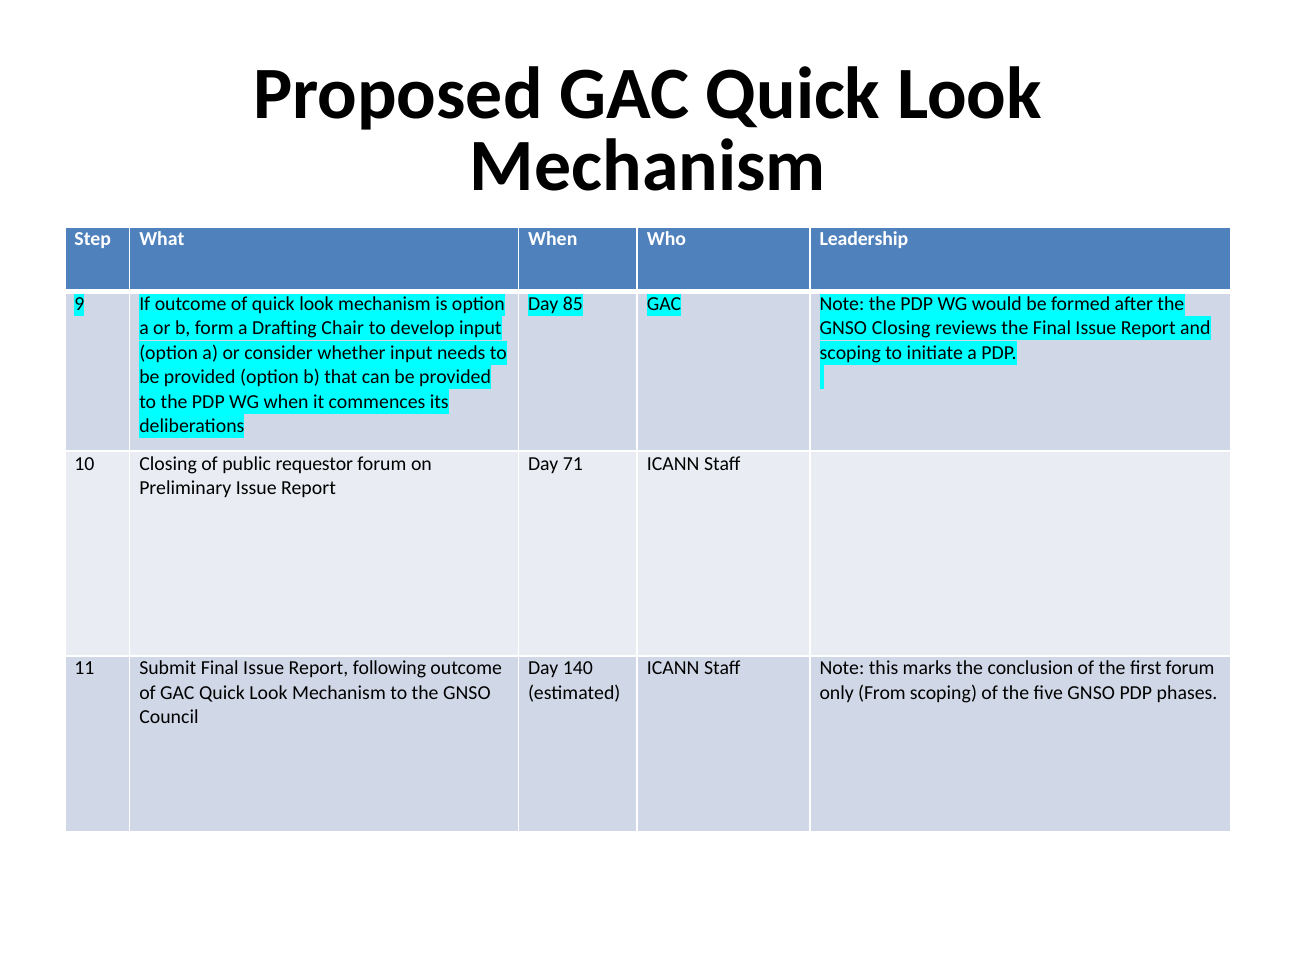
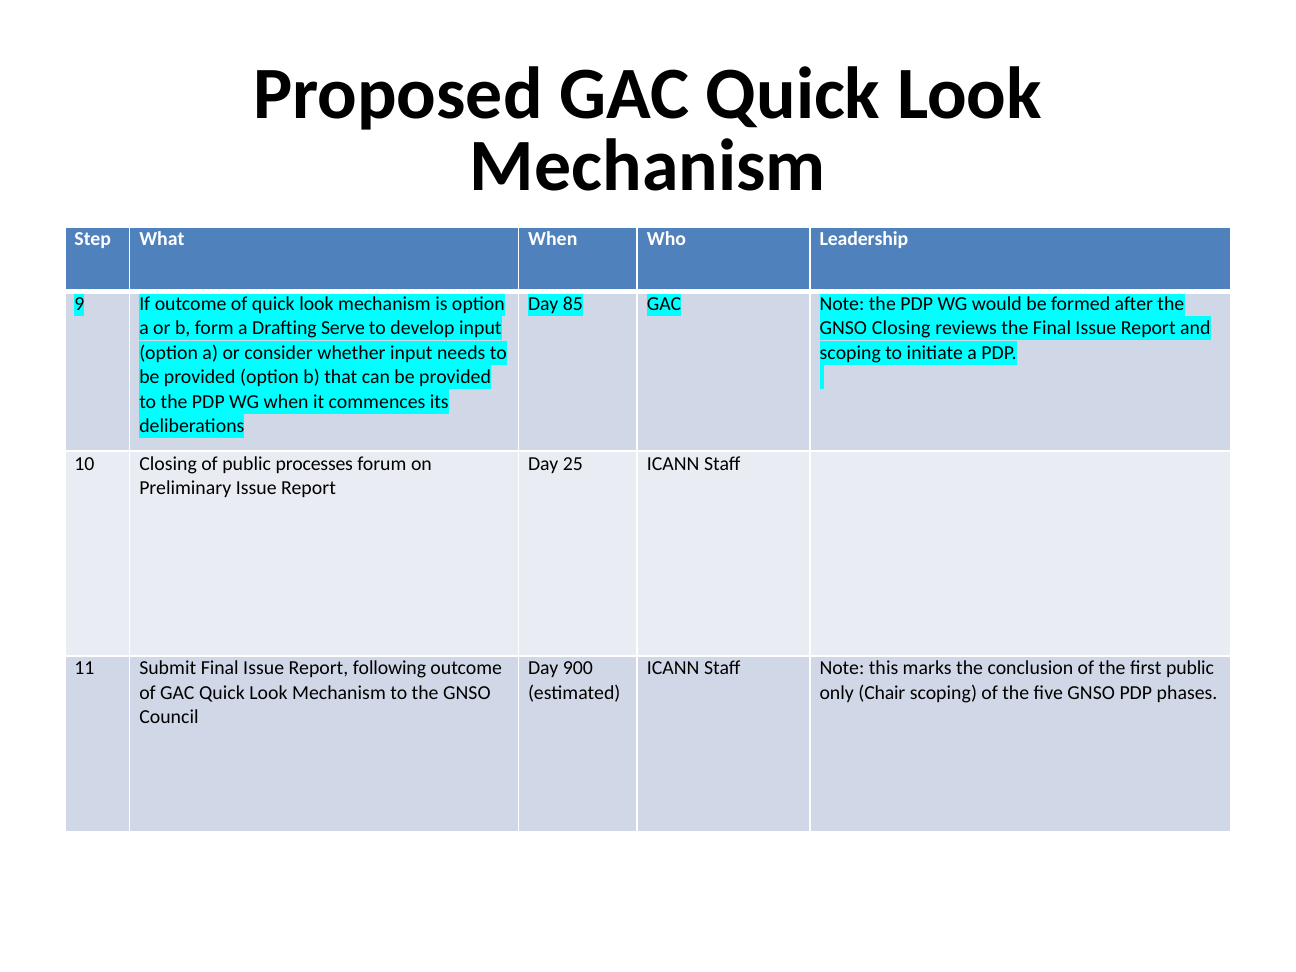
Chair: Chair -> Serve (343, 328)
requestor: requestor -> processes (314, 464)
71: 71 -> 25 (573, 464)
140: 140 -> 900 (578, 668)
first forum: forum -> public (1190, 668)
From: From -> Chair (882, 693)
